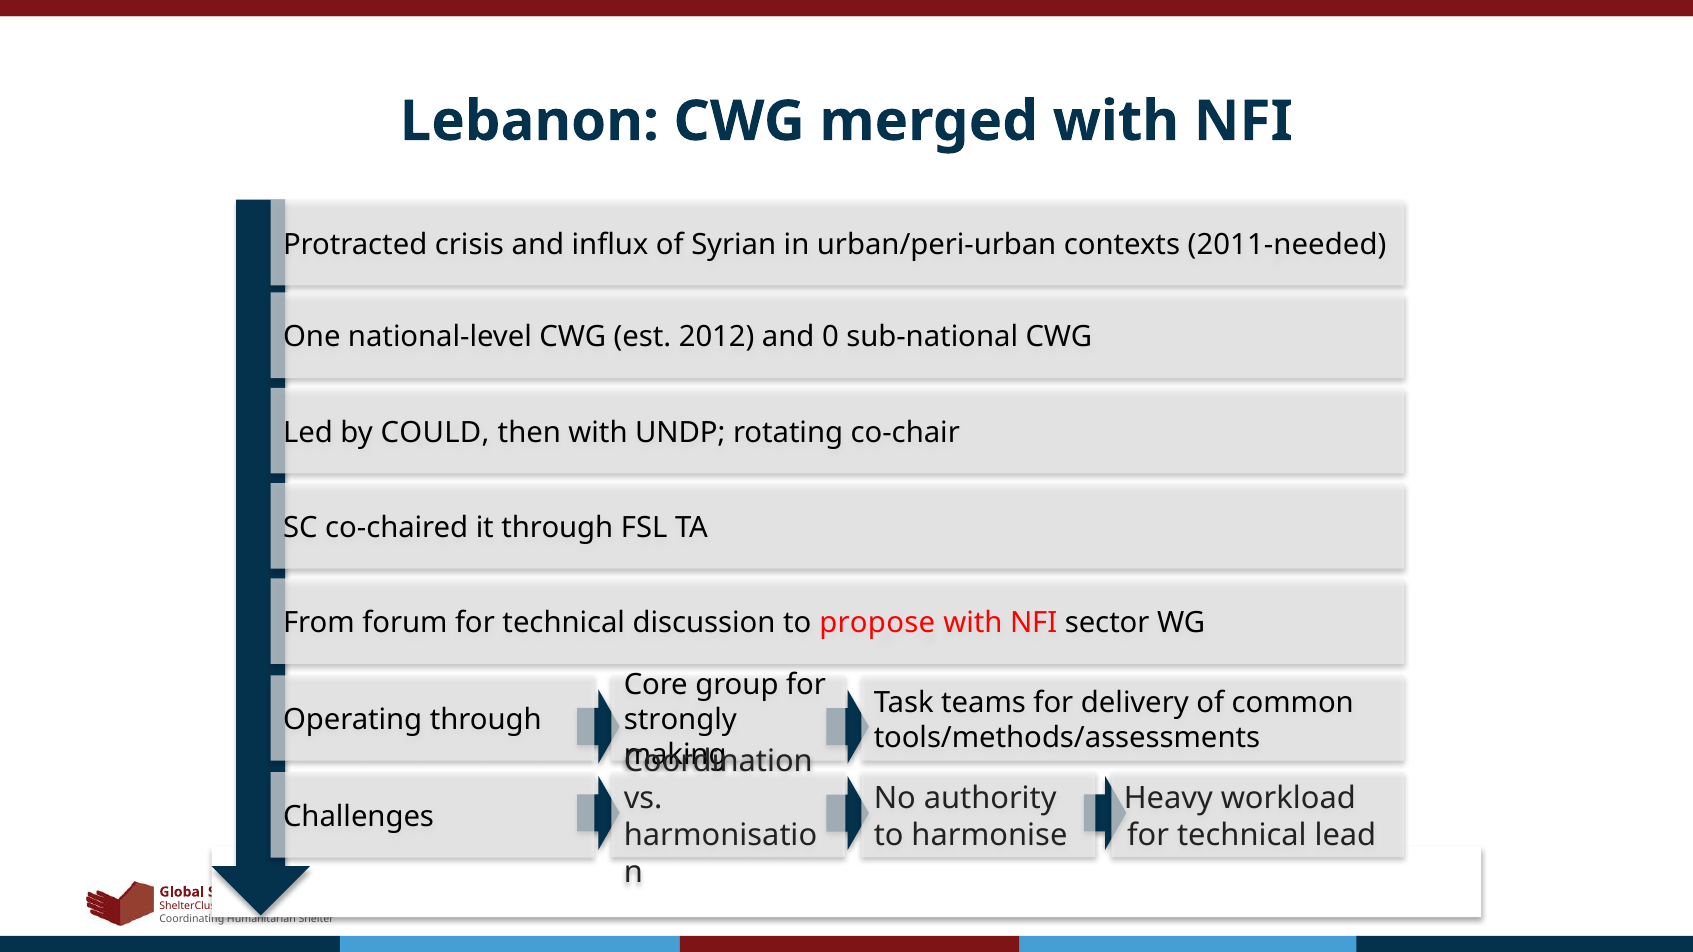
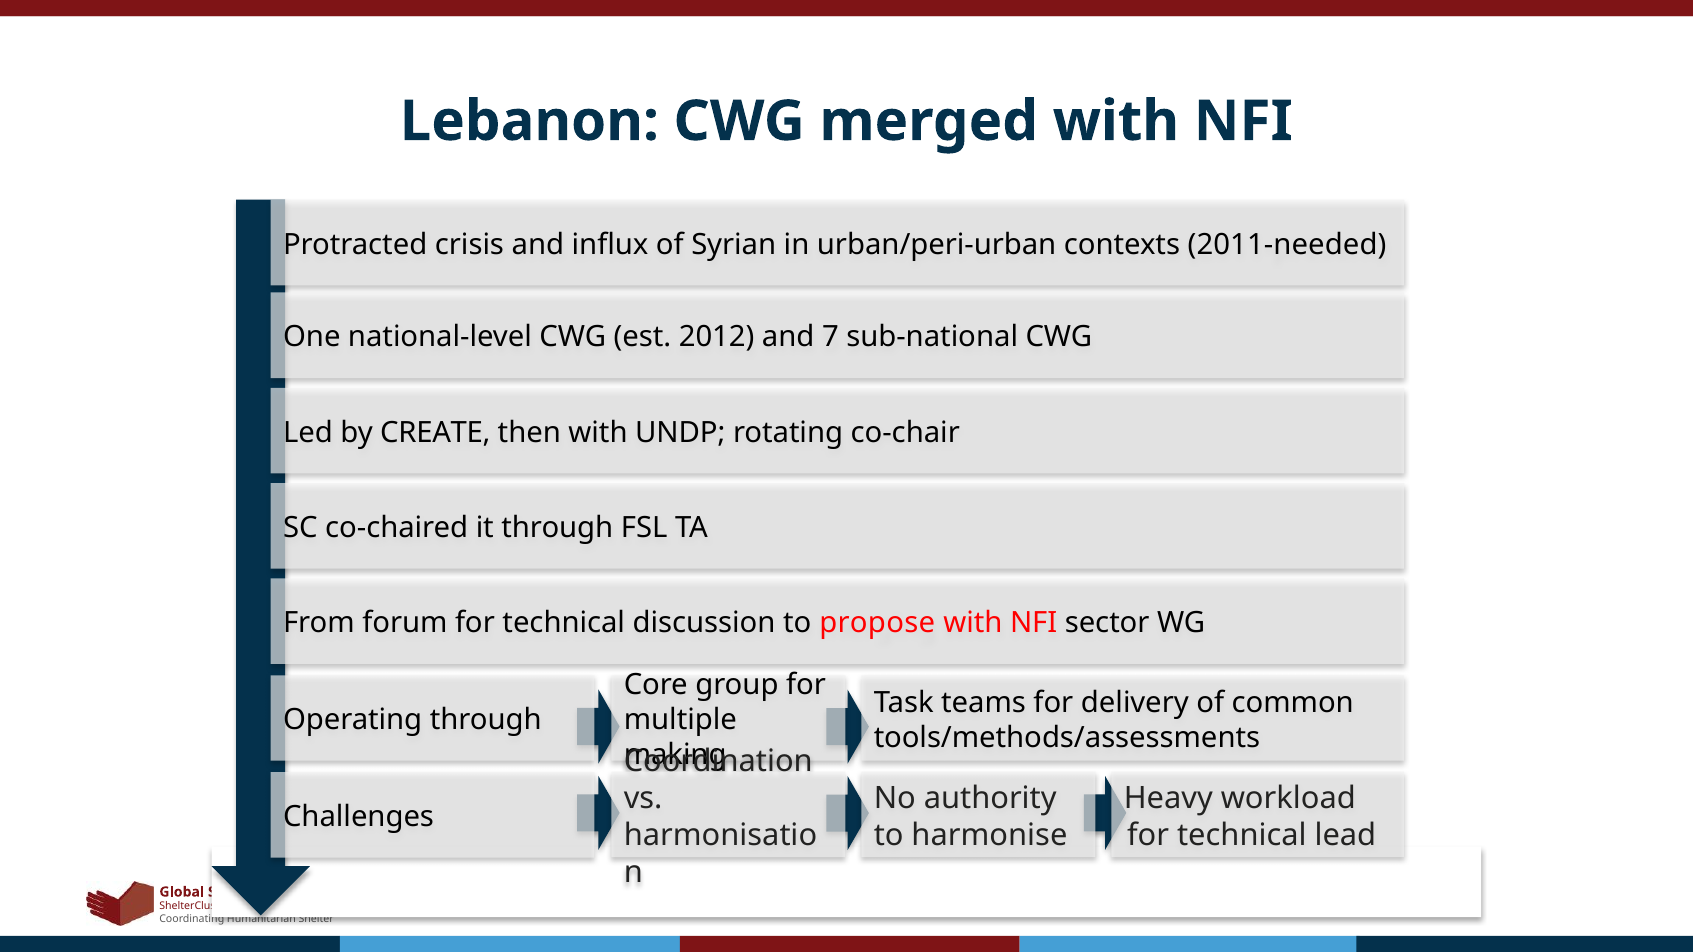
0: 0 -> 7 (830, 337)
COULD: COULD -> CREATE (435, 433)
strongly: strongly -> multiple (680, 720)
